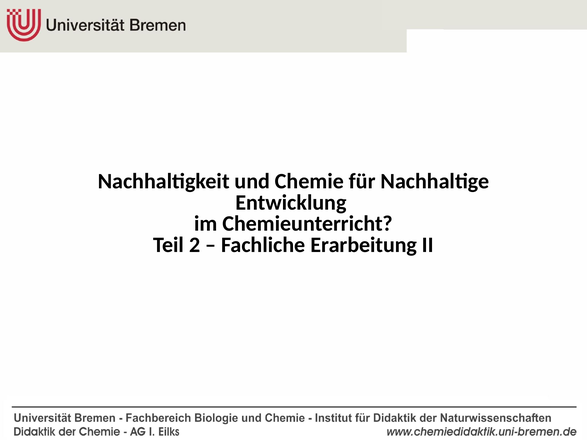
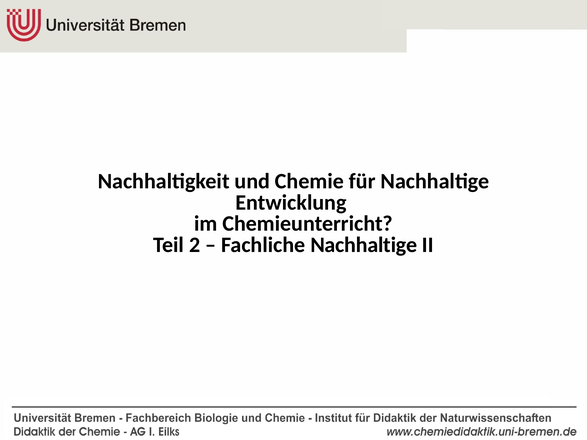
Fachliche Erarbeitung: Erarbeitung -> Nachhaltige (364, 245)
